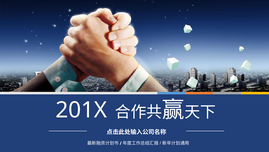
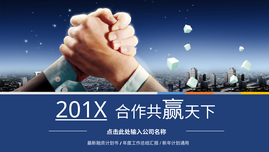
201X underline: none -> present (81, 110)
